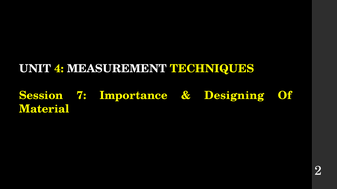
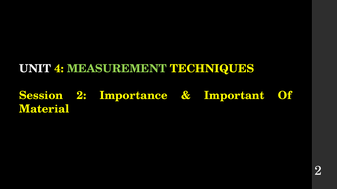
MEASUREMENT colour: white -> light green (117, 69)
Session 7: 7 -> 2 (81, 96)
Designing: Designing -> Important (234, 96)
